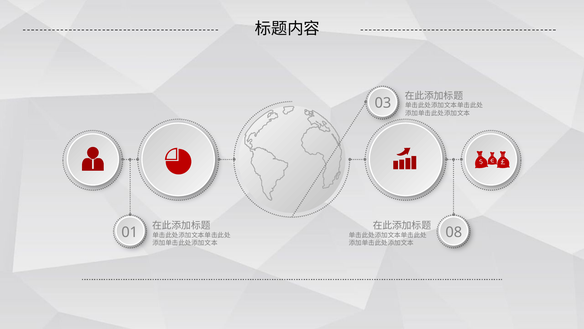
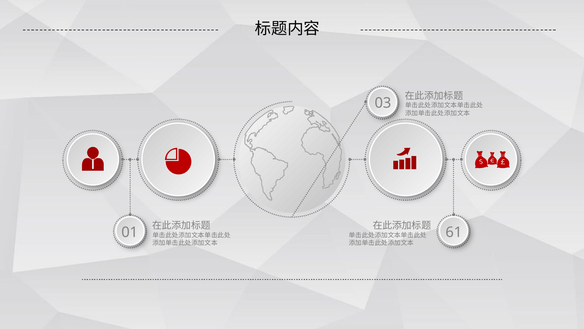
08: 08 -> 61 (454, 232)
